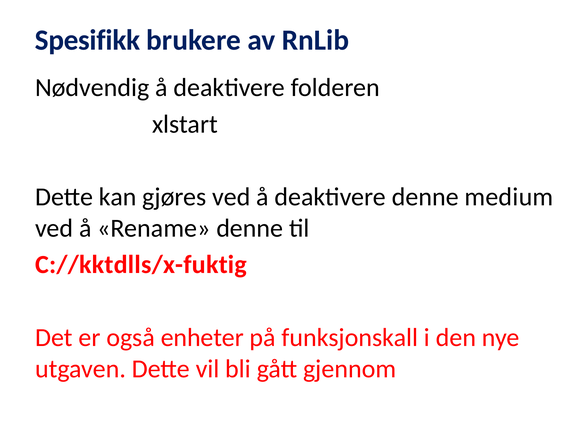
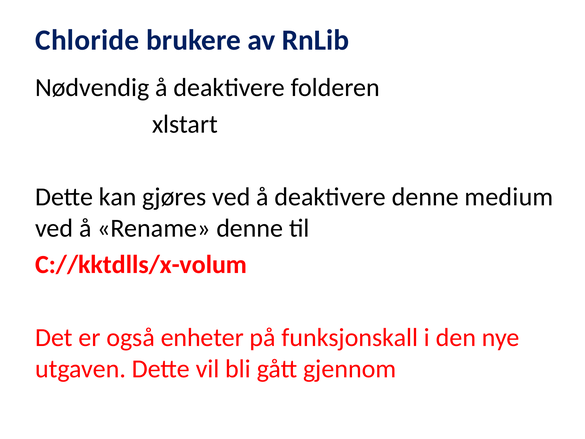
Spesifikk: Spesifikk -> Chloride (87, 40)
C://kktdlls/x-fuktig: C://kktdlls/x-fuktig -> C://kktdlls/x-volum (141, 265)
